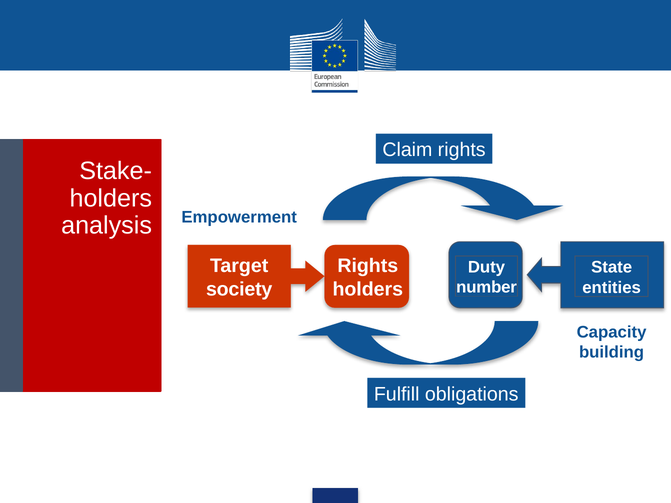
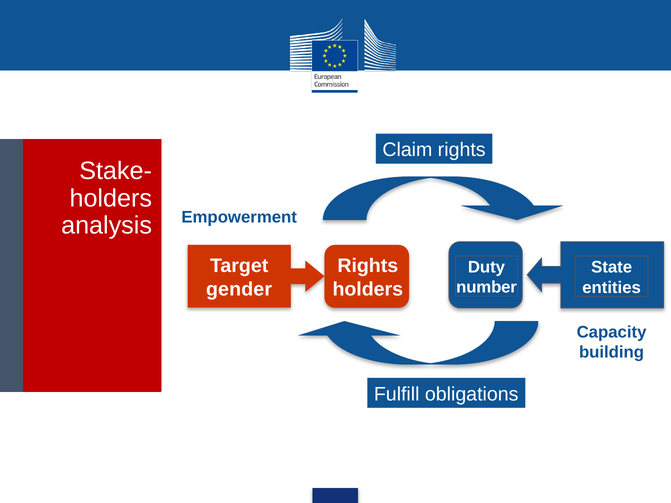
society: society -> gender (239, 290)
